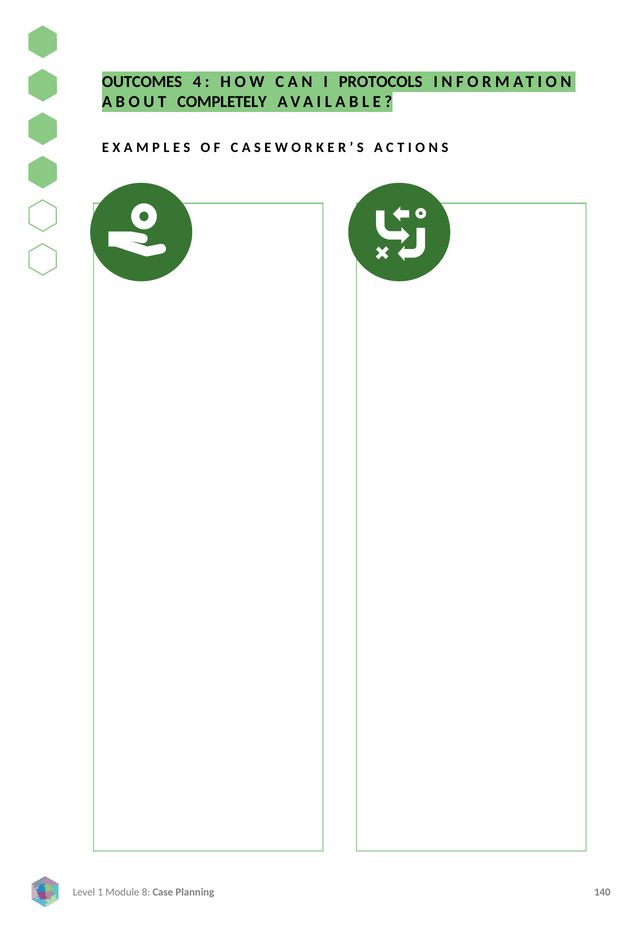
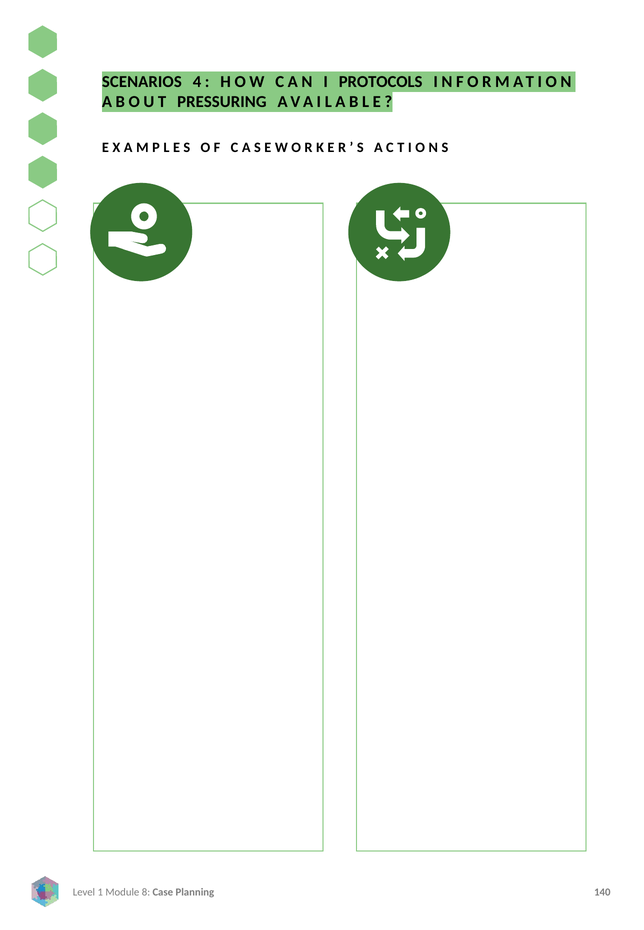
OUTCOMES: OUTCOMES -> SCENARIOS (142, 82)
COMPLETELY: COMPLETELY -> PRESSURING (222, 102)
